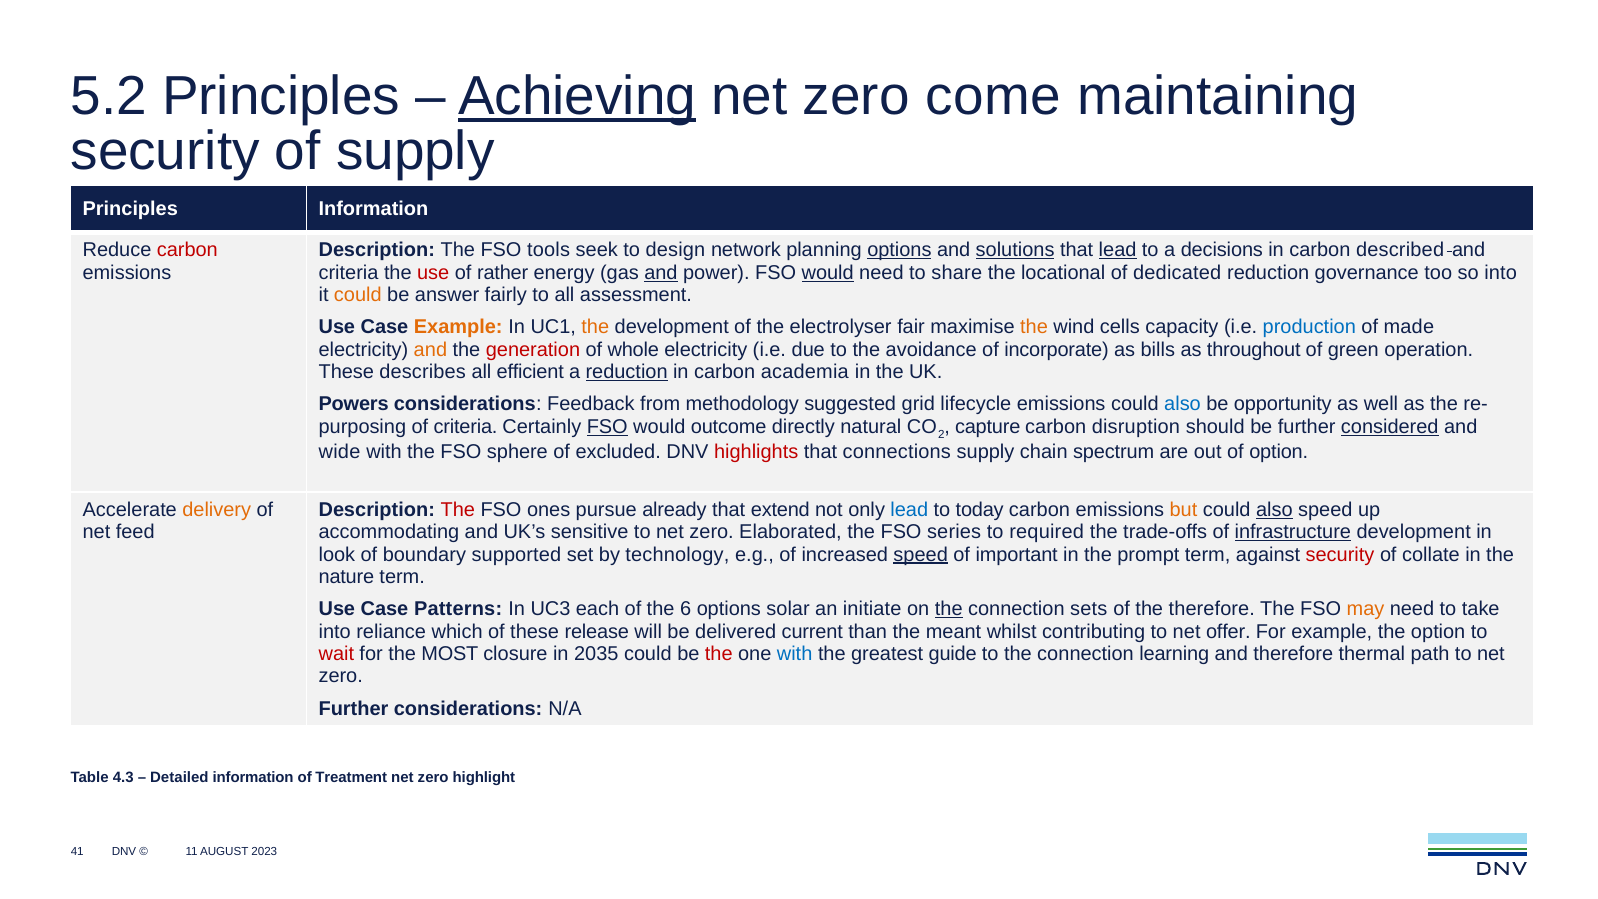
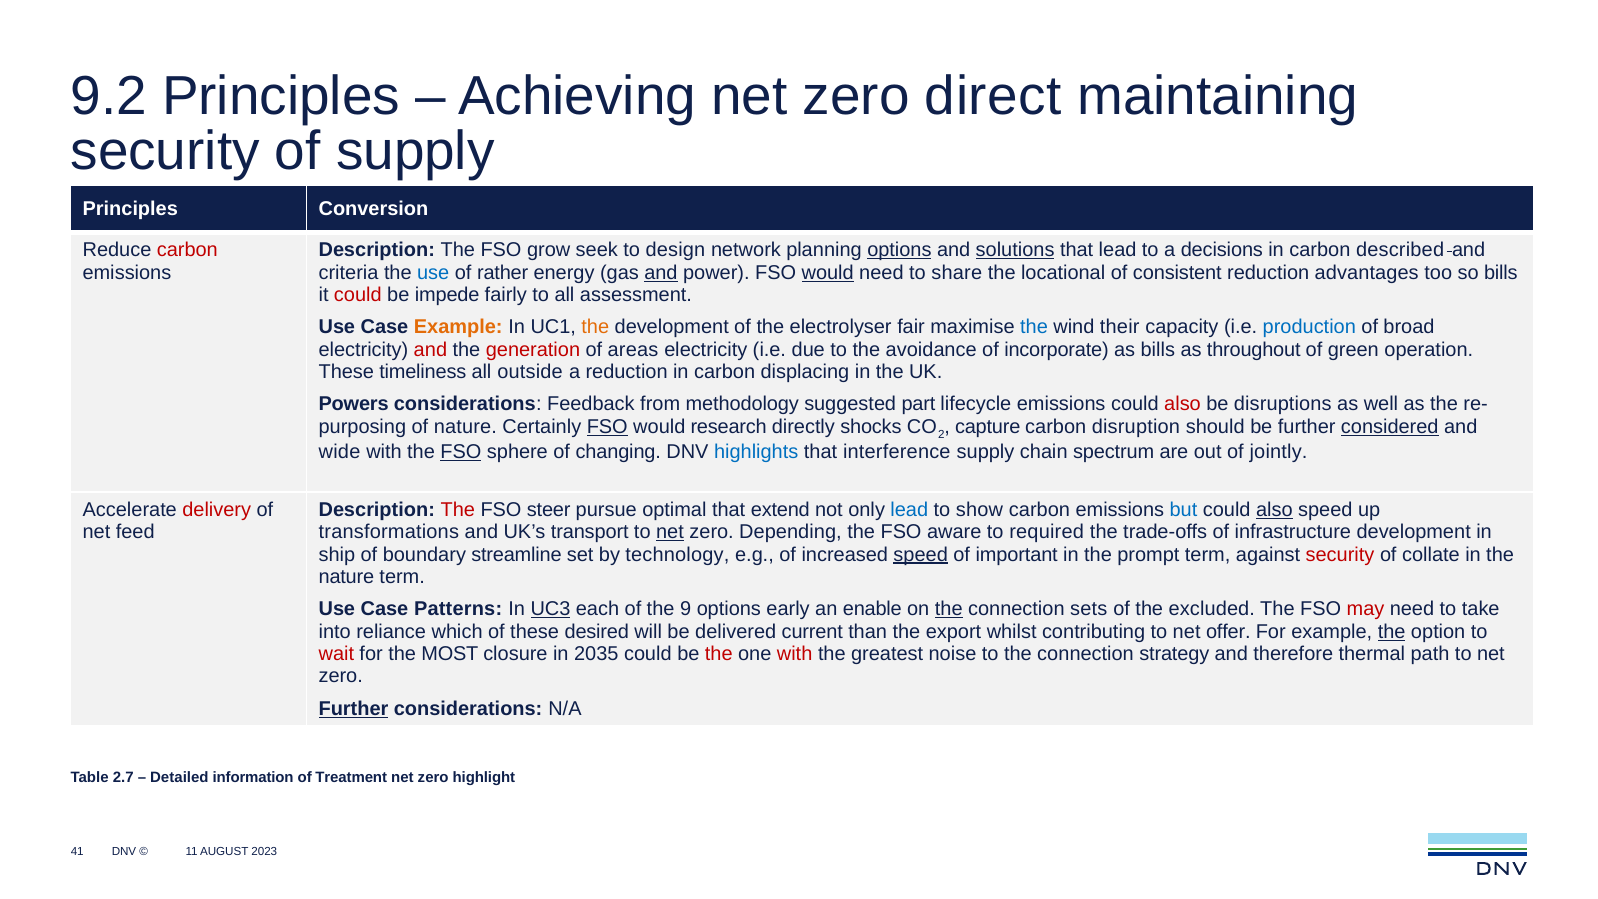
5.2: 5.2 -> 9.2 (109, 96)
Achieving underline: present -> none (577, 96)
come: come -> direct (993, 96)
Principles Information: Information -> Conversion (373, 209)
tools: tools -> grow (549, 250)
lead underline: present -> none (1118, 250)
use colour: red -> blue (433, 273)
dedicated: dedicated -> consistent (1177, 273)
governance: governance -> advantages (1367, 273)
so into: into -> bills (1501, 273)
could colour: orange -> red (358, 295)
answer: answer -> impede (447, 295)
the colour: orange -> blue (1034, 327)
cells: cells -> their (1120, 327)
made: made -> broad (1409, 327)
and colour: orange -> red (430, 350)
whole: whole -> areas (633, 350)
describes: describes -> timeliness (423, 372)
efficient: efficient -> outside (530, 372)
reduction underline: present -> none (627, 372)
academia: academia -> displacing (805, 372)
grid: grid -> part (918, 404)
also colour: blue -> red (1183, 404)
opportunity: opportunity -> disruptions (1283, 404)
of criteria: criteria -> nature (465, 427)
outcome: outcome -> research (729, 427)
natural: natural -> shocks (871, 427)
FSO underline: none -> present (461, 452)
excluded: excluded -> changing (618, 452)
highlights colour: red -> blue (756, 452)
connections: connections -> interference (897, 452)
of option: option -> jointly (1279, 452)
delivery colour: orange -> red (217, 510)
ones: ones -> steer (549, 510)
already: already -> optimal (674, 510)
today: today -> show (979, 510)
but colour: orange -> blue (1183, 510)
accommodating: accommodating -> transformations (389, 532)
sensitive: sensitive -> transport (590, 532)
net underline: none -> present (670, 532)
Elaborated: Elaborated -> Depending (790, 532)
series: series -> aware (954, 532)
infrastructure underline: present -> none (1293, 532)
look: look -> ship (337, 554)
supported: supported -> streamline (516, 554)
UC3 underline: none -> present (550, 609)
6: 6 -> 9 (686, 609)
solar: solar -> early (788, 609)
initiate: initiate -> enable (872, 609)
the therefore: therefore -> excluded (1212, 609)
may colour: orange -> red (1366, 609)
release: release -> desired (597, 631)
meant: meant -> export (954, 631)
the underline: none -> present (1392, 631)
with colour: blue -> red (795, 654)
guide: guide -> noise (953, 654)
learning: learning -> strategy (1174, 654)
Further underline: none -> present (354, 709)
4.3: 4.3 -> 2.7 (123, 777)
